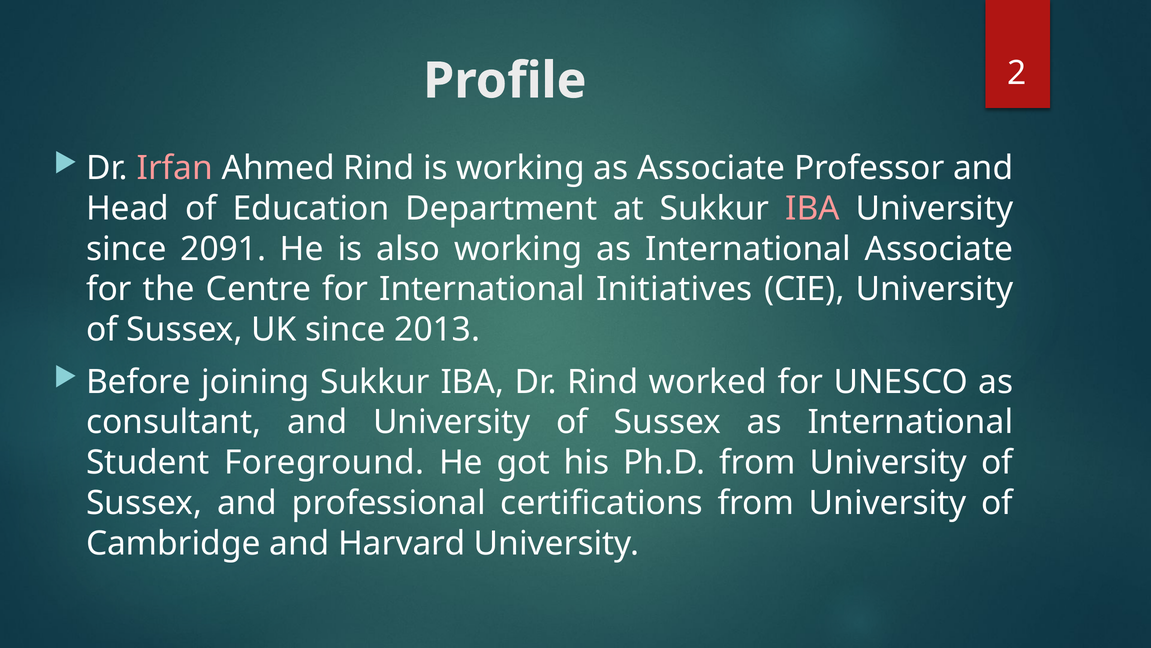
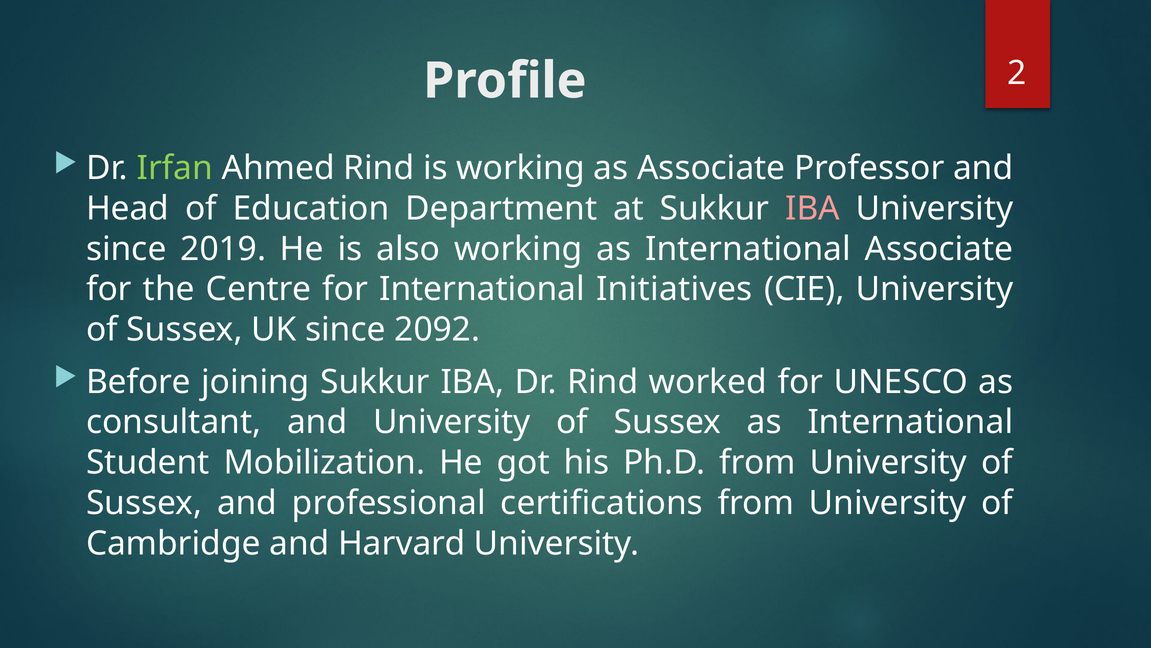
Irfan colour: pink -> light green (175, 168)
2091: 2091 -> 2019 (223, 249)
2013: 2013 -> 2092 (437, 329)
Foreground: Foreground -> Mobilization (324, 462)
